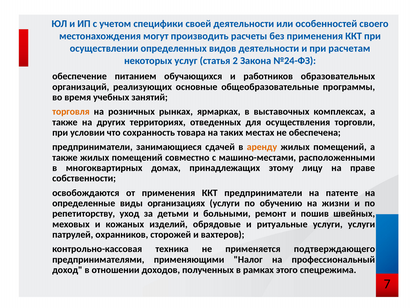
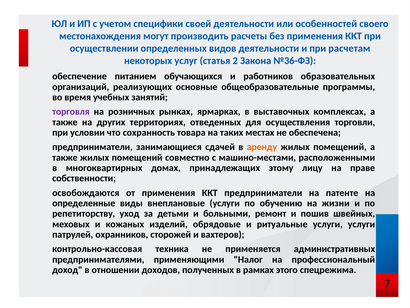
№24-ФЗ: №24-ФЗ -> №36-ФЗ (295, 61)
торговля colour: orange -> purple (71, 112)
организациях: организациях -> внеплановые (176, 203)
подтверждающего: подтверждающего -> административных (335, 249)
